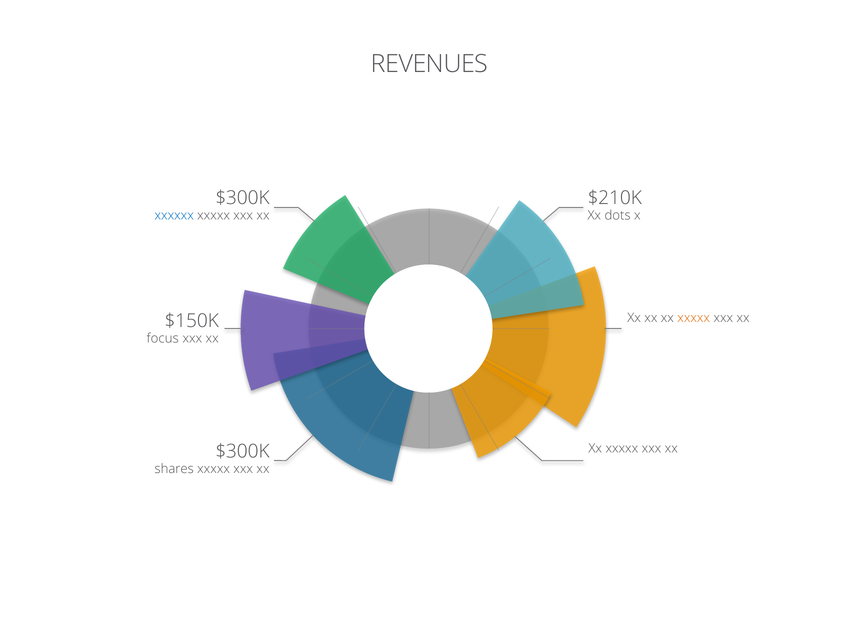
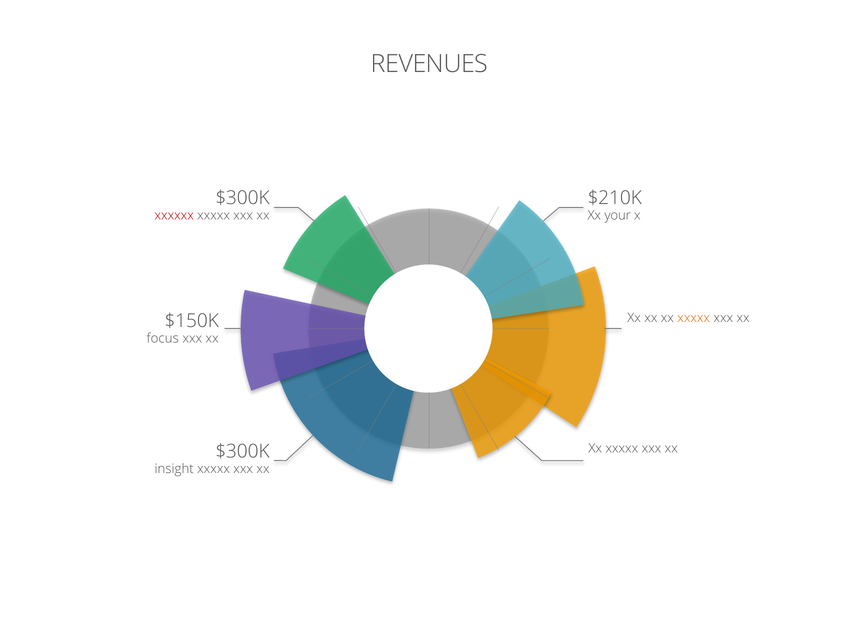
xxxxxx colour: blue -> red (174, 215)
dots: dots -> your (618, 215)
shares: shares -> insight (174, 469)
